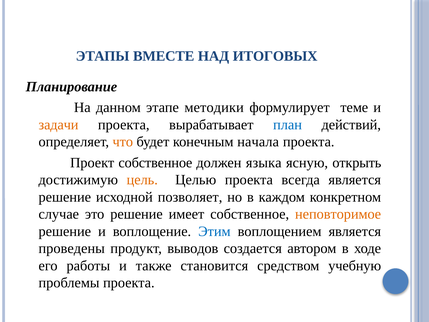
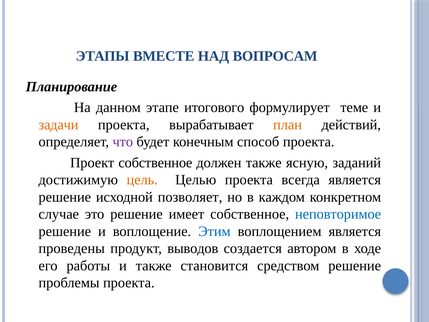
ИТОГОВЫХ: ИТОГОВЫХ -> ВОПРОСАМ (275, 56)
методики: методики -> итогового (214, 108)
план colour: blue -> orange (288, 125)
что colour: orange -> purple (123, 142)
начала: начала -> способ (258, 142)
должен языка: языка -> также (264, 163)
открыть: открыть -> заданий (357, 163)
неповторимое colour: orange -> blue (338, 214)
средством учебную: учебную -> решение (355, 266)
